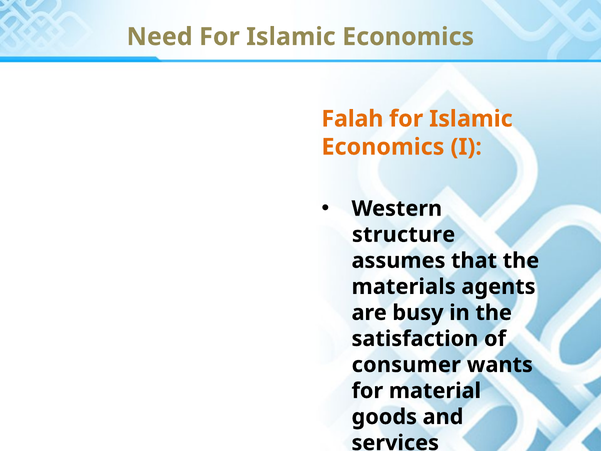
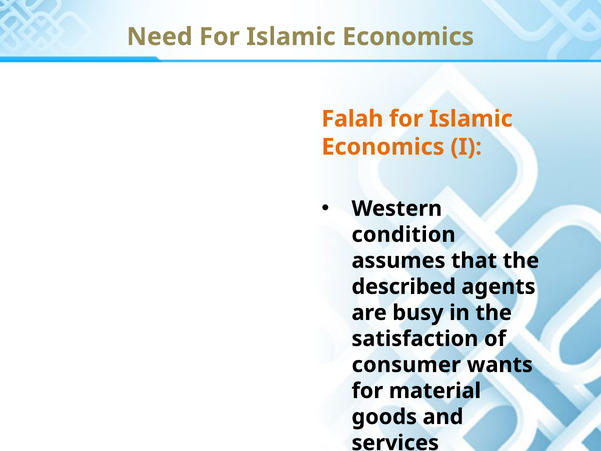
structure: structure -> condition (404, 235)
materials: materials -> described (404, 287)
